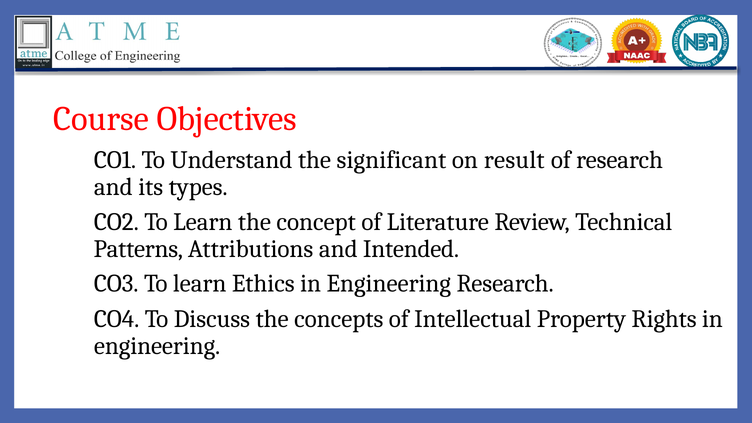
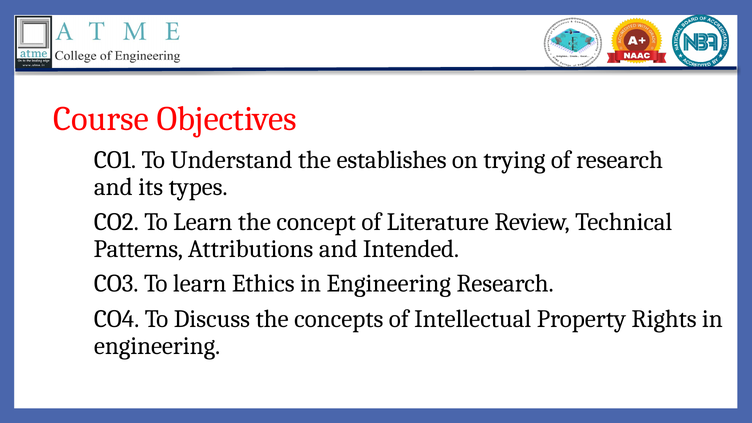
significant: significant -> establishes (392, 160)
result: result -> trying (514, 160)
